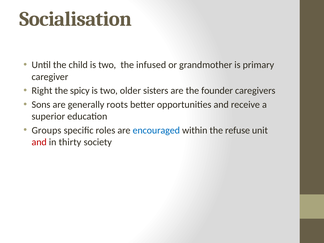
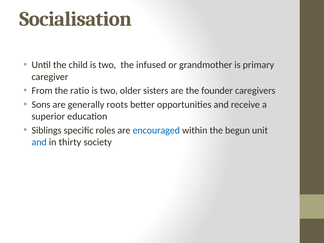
Right: Right -> From (42, 91)
spicy: spicy -> ratio (80, 91)
Groups: Groups -> Siblings (47, 130)
refuse: refuse -> begun (238, 130)
and colour: red -> blue (39, 142)
